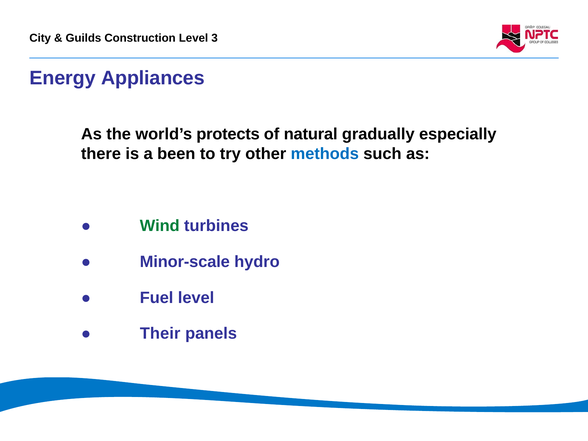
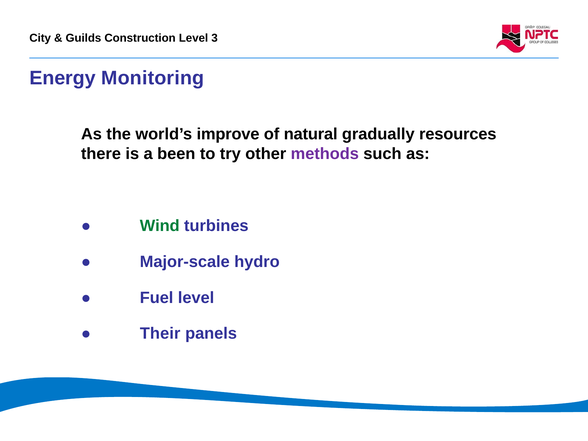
Appliances: Appliances -> Monitoring (153, 78)
protects: protects -> improve (228, 134)
especially: especially -> resources (458, 134)
methods colour: blue -> purple (325, 154)
Minor-scale: Minor-scale -> Major-scale (185, 262)
